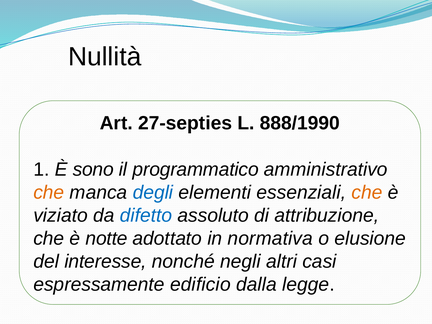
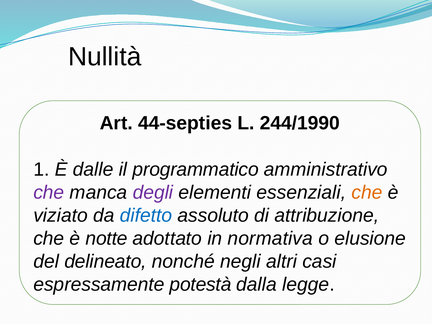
27-septies: 27-septies -> 44-septies (185, 123)
888/1990: 888/1990 -> 244/1990 (300, 123)
sono: sono -> dalle (93, 169)
che colour: orange -> purple (49, 192)
degli colour: blue -> purple (153, 192)
interesse: interesse -> delineato (105, 262)
edificio: edificio -> potestà (201, 285)
